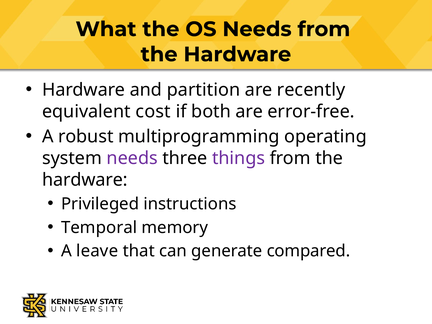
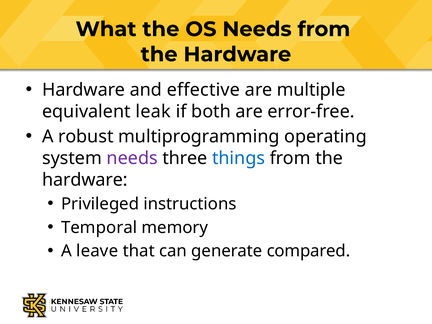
partition: partition -> effective (203, 90)
recently: recently -> multiple (311, 90)
cost: cost -> leak (153, 111)
things colour: purple -> blue (239, 158)
